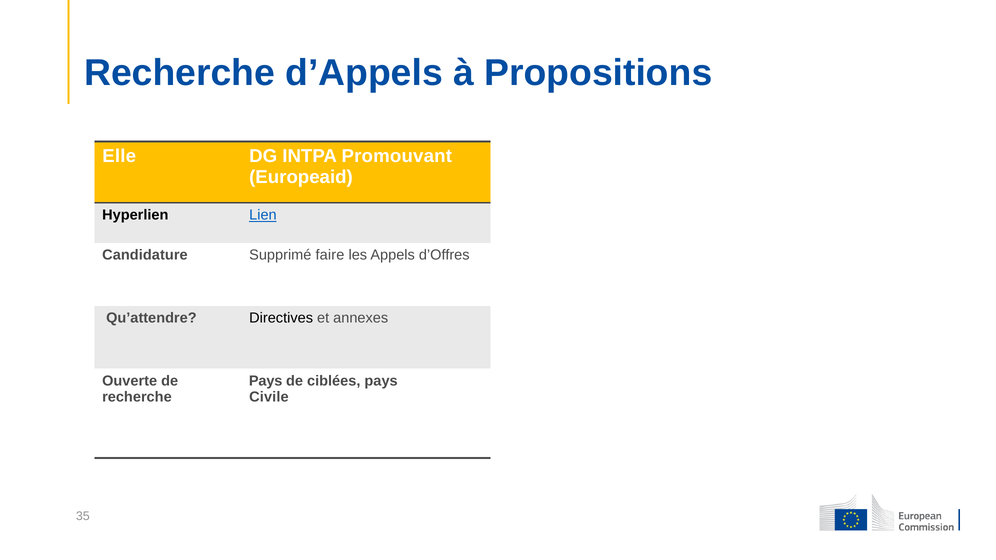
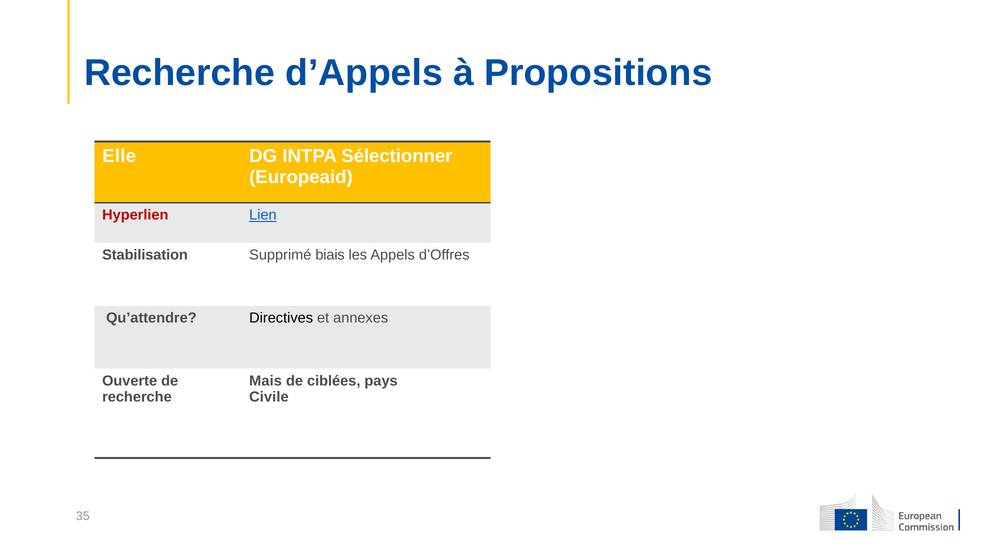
Promouvant: Promouvant -> Sélectionner (397, 156)
Hyperlien colour: black -> red (135, 215)
Candidature: Candidature -> Stabilisation (145, 255)
faire: faire -> biais (330, 255)
Pays: Pays -> Mais (266, 381)
